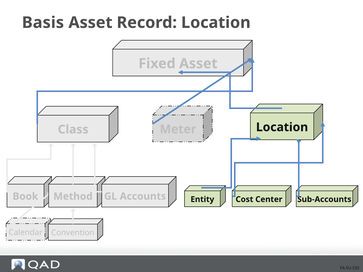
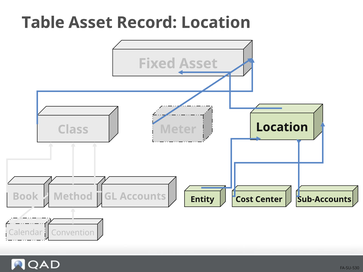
Basis: Basis -> Table (43, 23)
